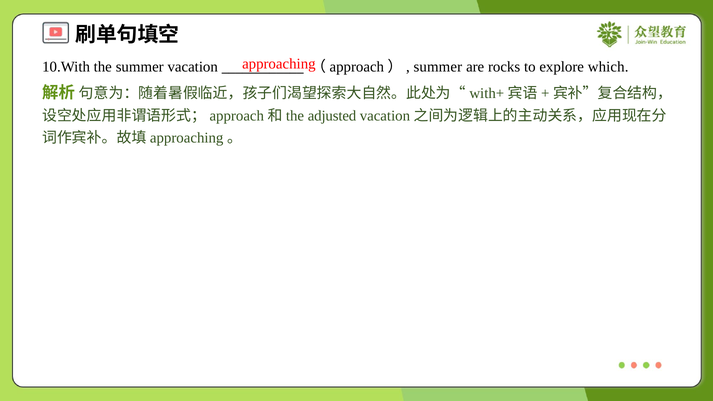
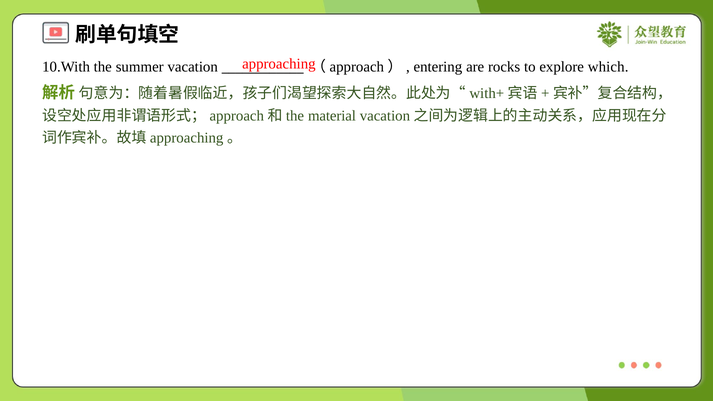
（approach） summer: summer -> entering (438, 67)
adjusted: adjusted -> material (332, 116)
